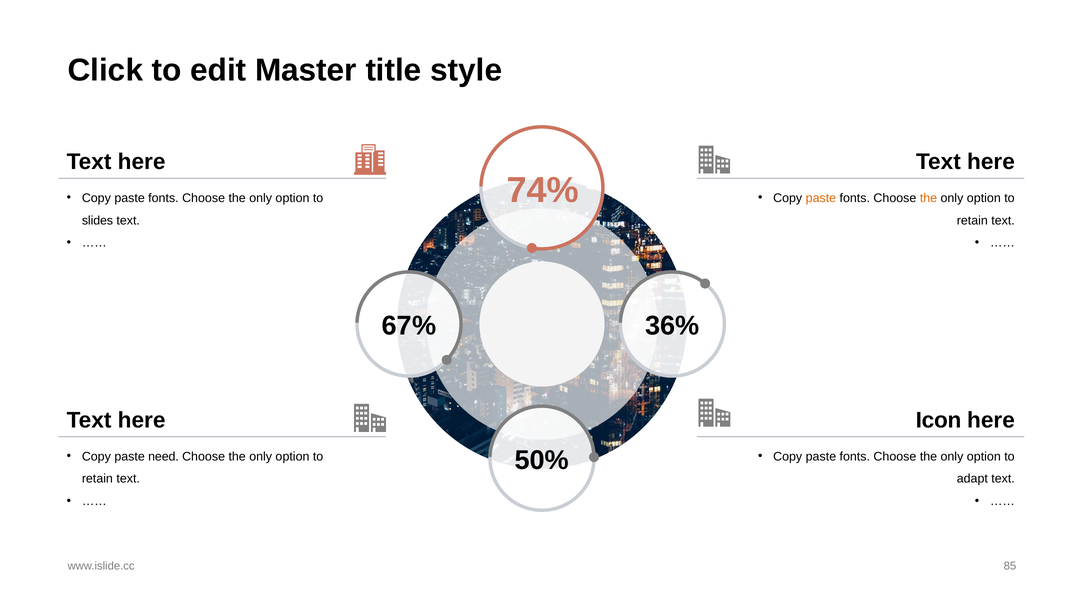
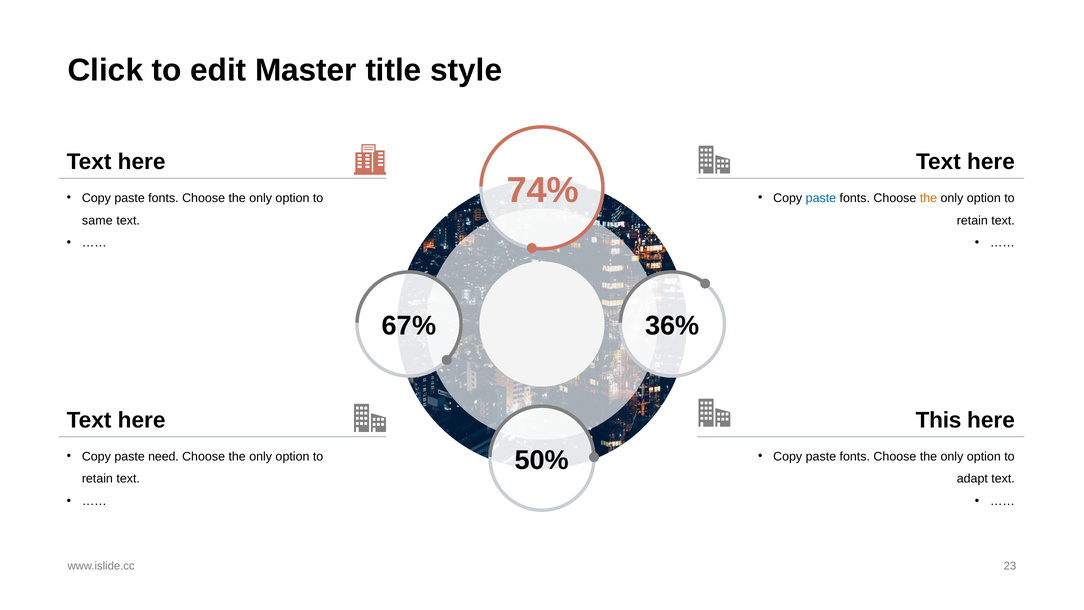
paste colour: orange -> blue (821, 198)
slides: slides -> same (97, 220)
Icon: Icon -> This (939, 420)
85: 85 -> 23 (1010, 566)
